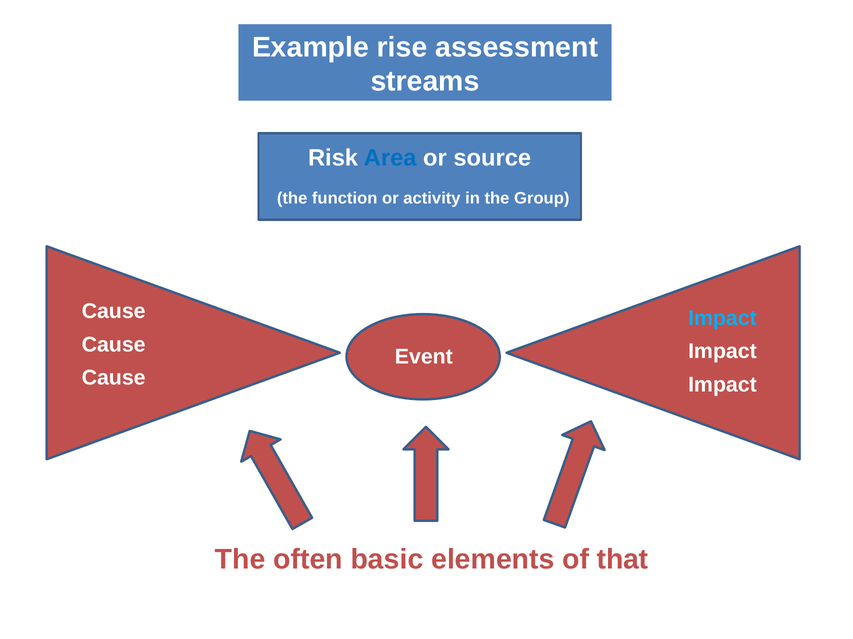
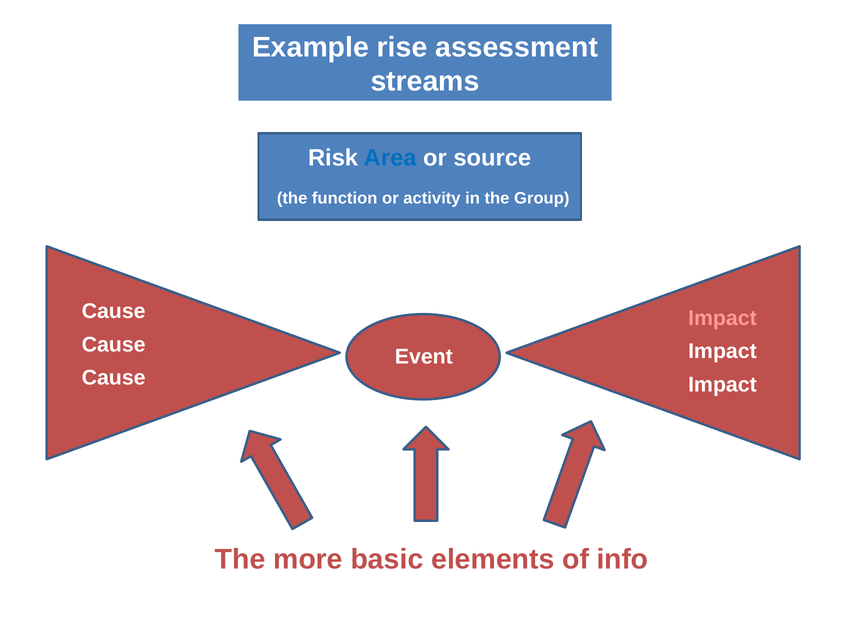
Impact colour: light blue -> pink (722, 318)
often: often -> more (308, 560)
that: that -> info (622, 560)
